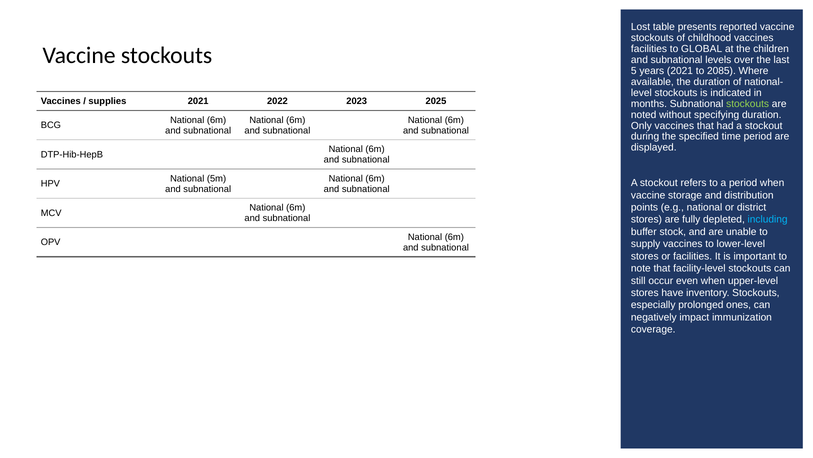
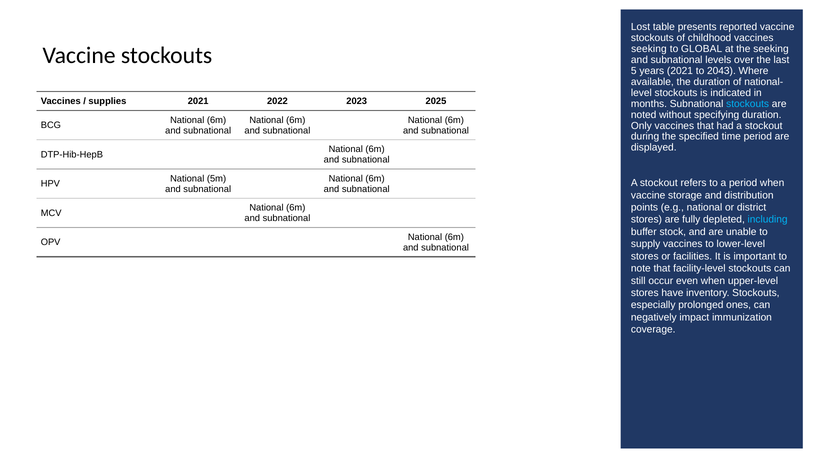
facilities: facilities -> seeking (649, 49)
the children: children -> seeking (771, 49)
2085: 2085 -> 2043 (721, 71)
stockouts colour: light green -> light blue (748, 104)
